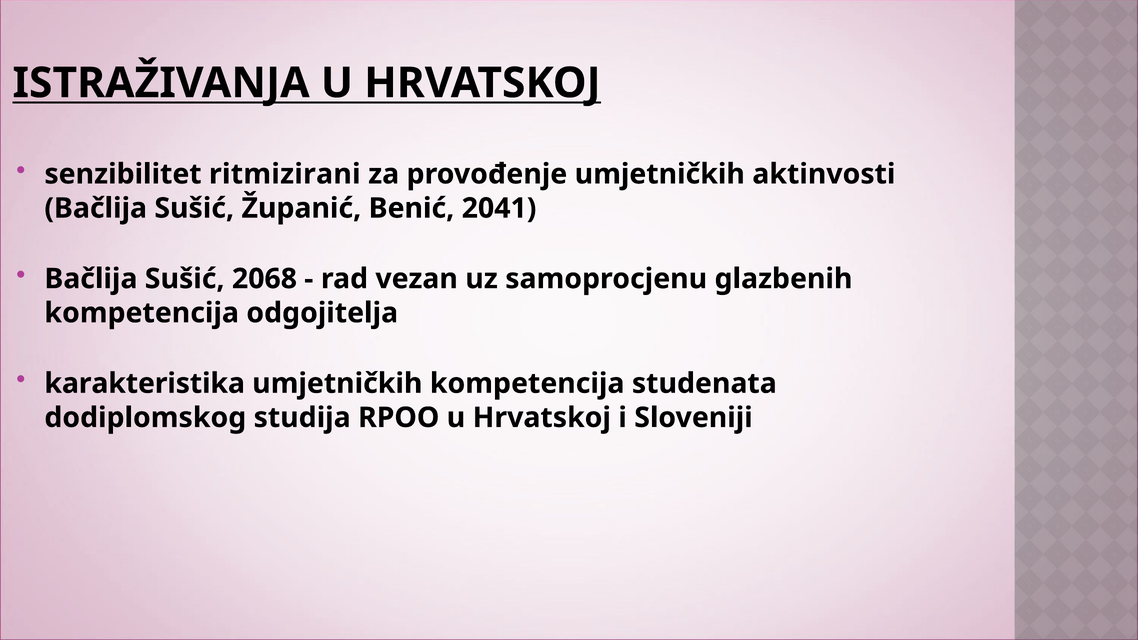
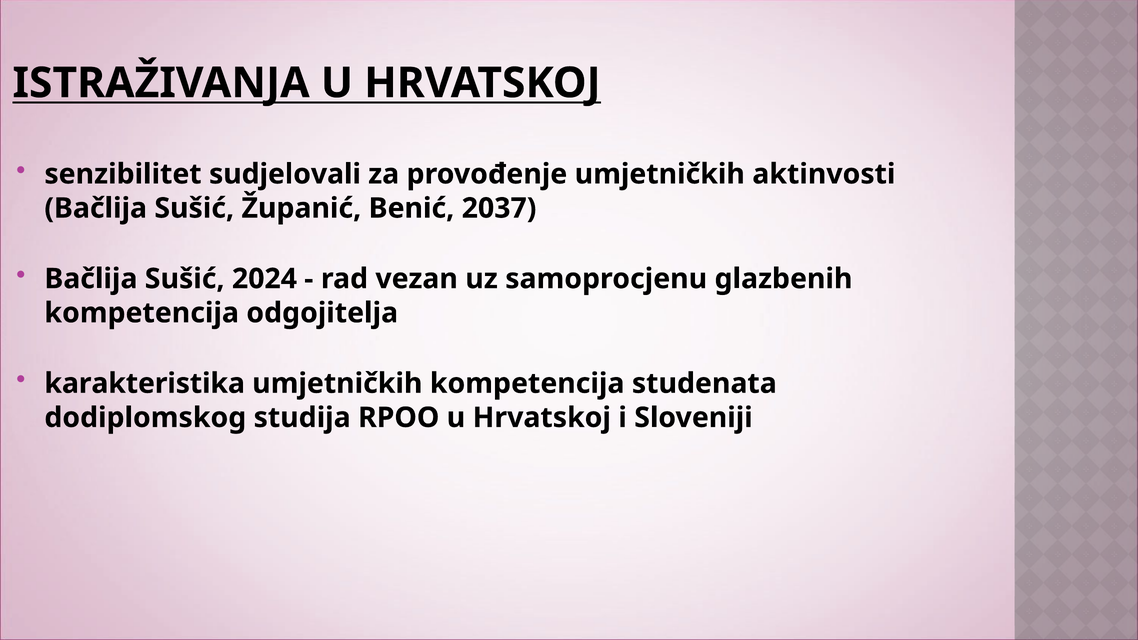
ritmizirani: ritmizirani -> sudjelovali (285, 174)
2041: 2041 -> 2037 (499, 208)
2068: 2068 -> 2024 (264, 279)
